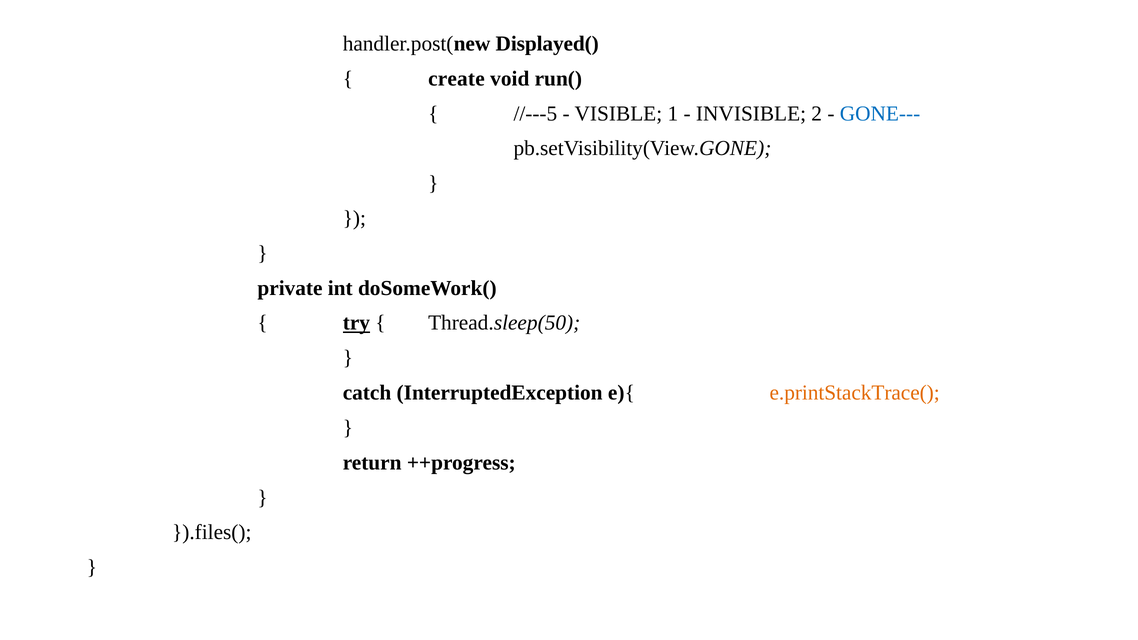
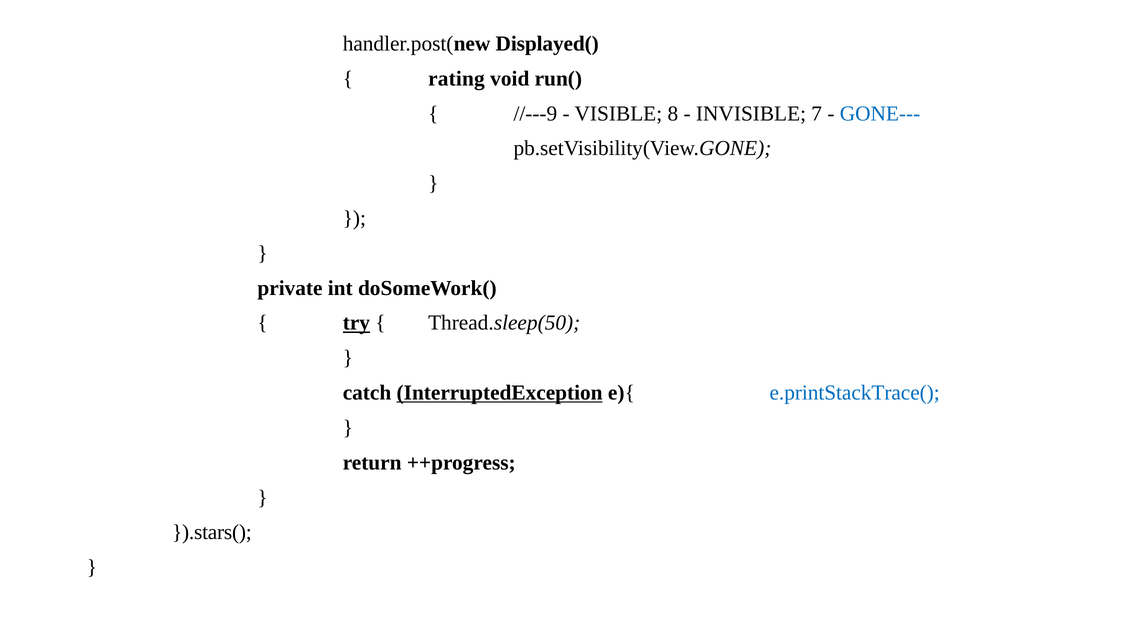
create: create -> rating (456, 79)
//---5: //---5 -> //---9 (535, 114)
1: 1 -> 8 (673, 114)
2: 2 -> 7 (817, 114)
InterruptedException underline: none -> present (500, 393)
e.printStackTrace( colour: orange -> blue (855, 393)
}).files(: }).files( -> }).stars( (212, 532)
